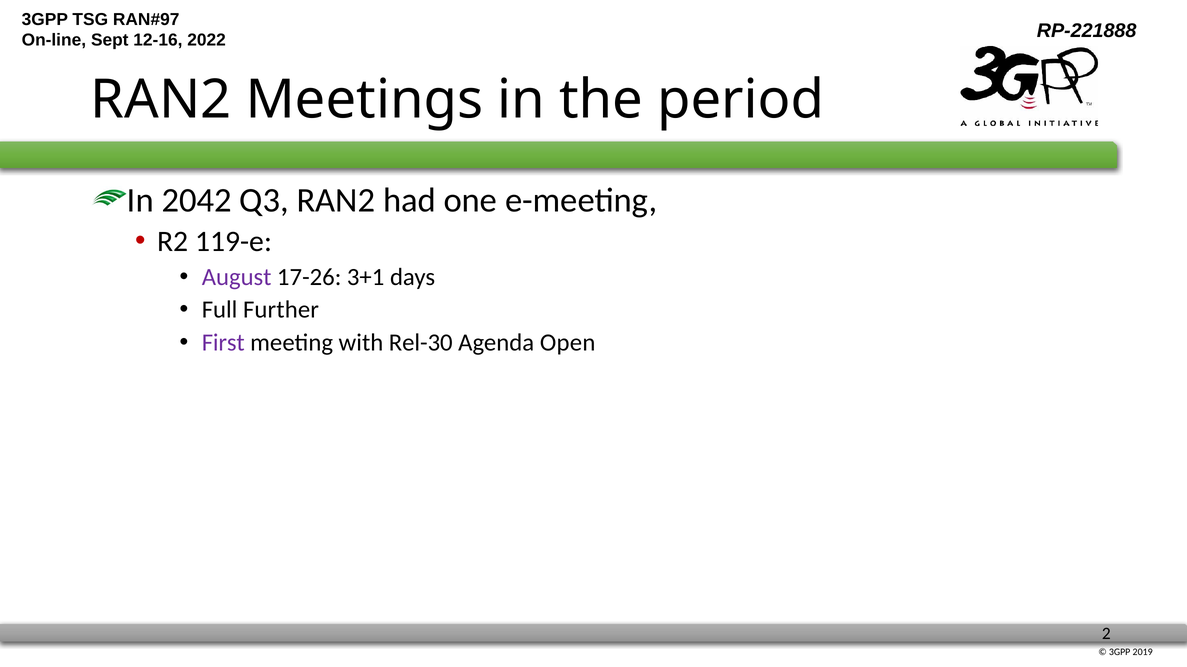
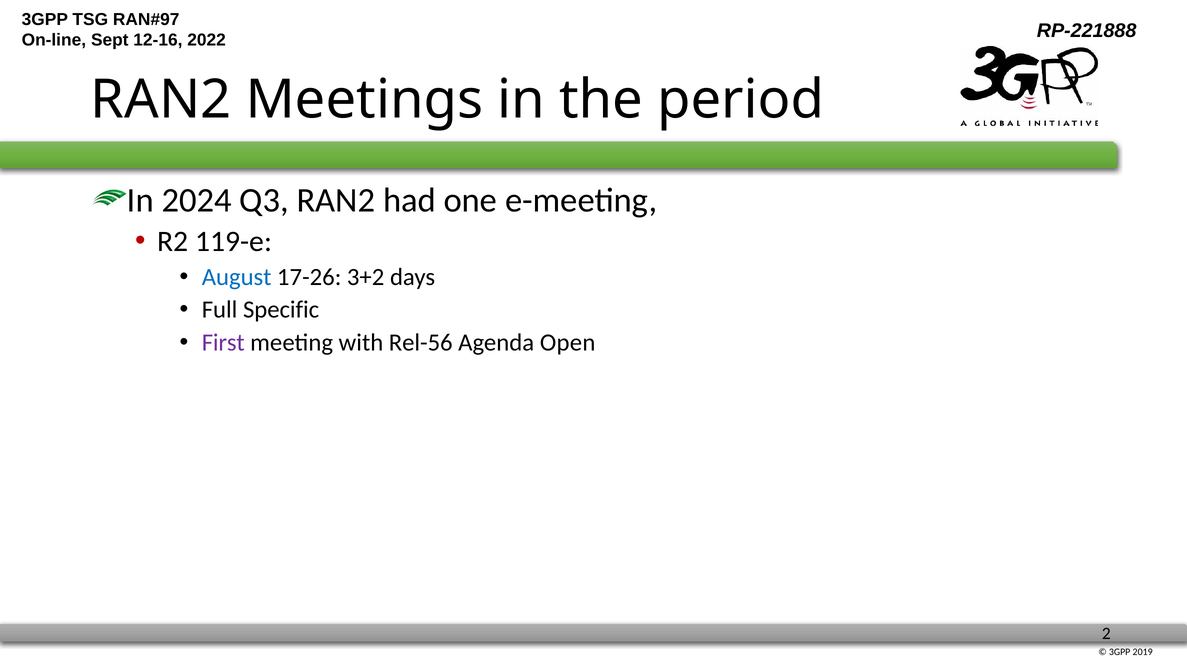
2042: 2042 -> 2024 (197, 201)
August colour: purple -> blue (237, 277)
3+1: 3+1 -> 3+2 (366, 277)
Further: Further -> Specific (281, 310)
Rel-30: Rel-30 -> Rel-56 (421, 343)
